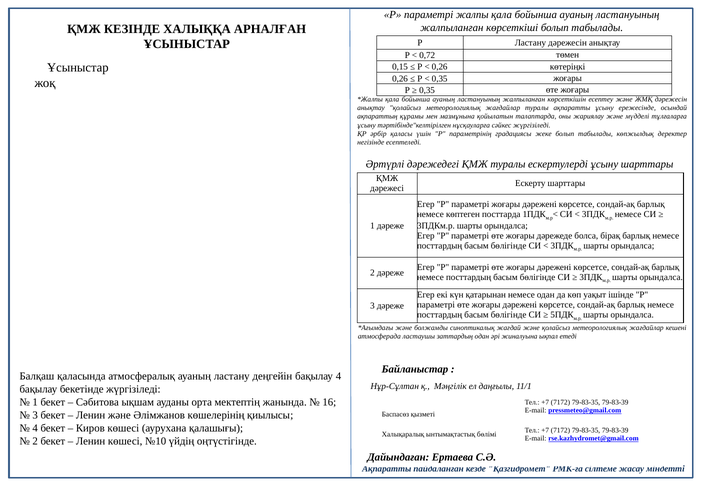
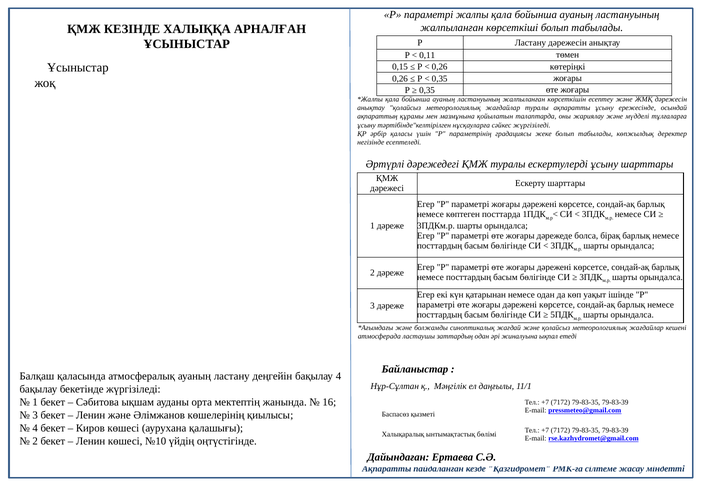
0,72: 0,72 -> 0,11 (427, 55)
